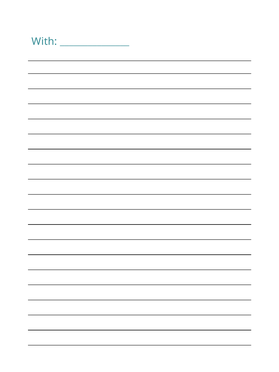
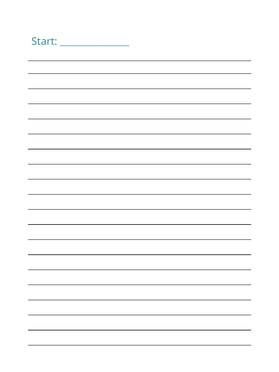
With: With -> Start (44, 42)
